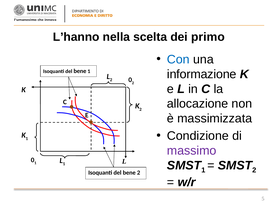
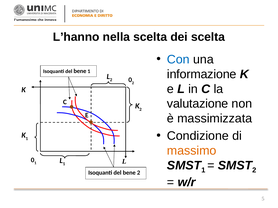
dei primo: primo -> scelta (208, 37)
allocazione: allocazione -> valutazione (198, 104)
massimo colour: purple -> orange (192, 151)
